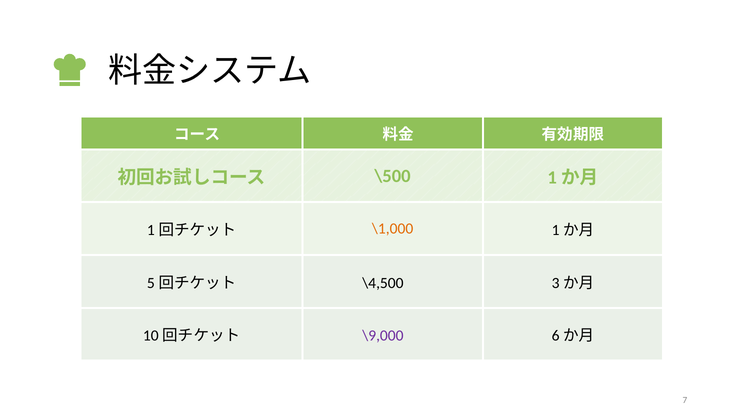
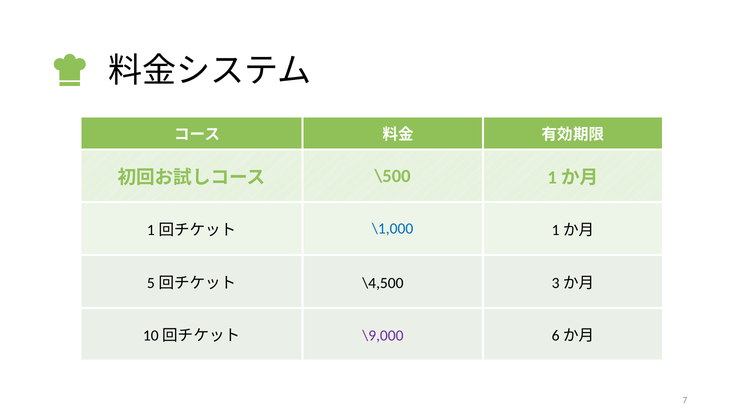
\1,000 colour: orange -> blue (393, 229)
